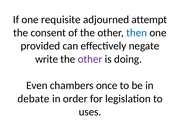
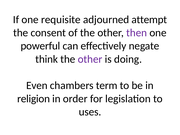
then colour: blue -> purple (137, 33)
provided: provided -> powerful (40, 46)
write: write -> think (47, 59)
once: once -> term (107, 86)
debate: debate -> religion (34, 99)
